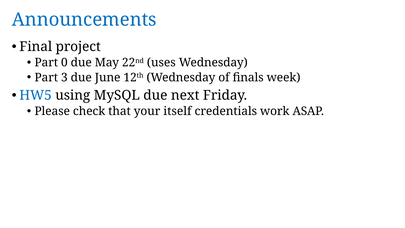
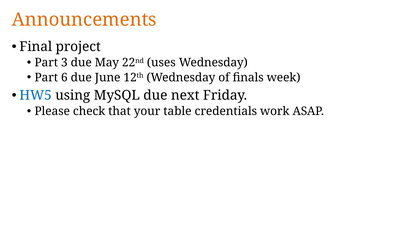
Announcements colour: blue -> orange (84, 20)
0: 0 -> 3 (64, 63)
3: 3 -> 6 (64, 77)
itself: itself -> table (177, 111)
